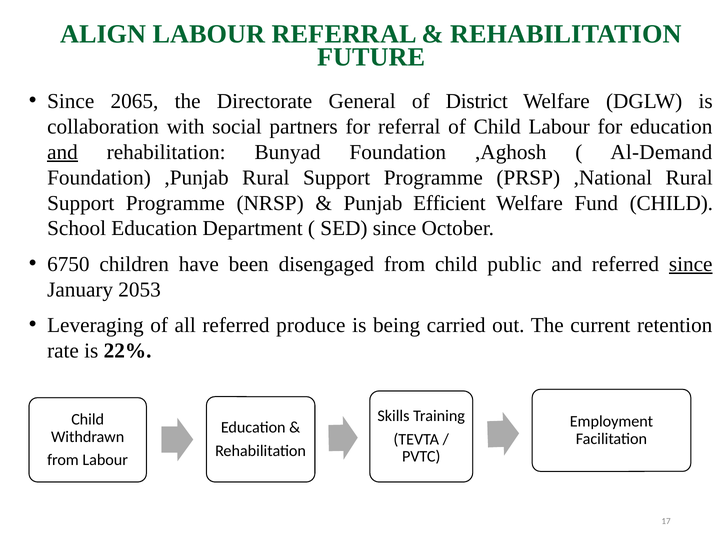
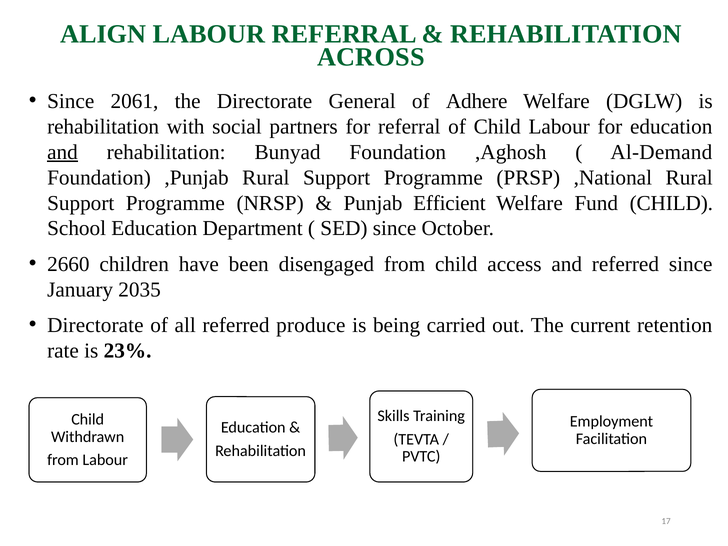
FUTURE: FUTURE -> ACROSS (371, 57)
2065: 2065 -> 2061 (134, 101)
District: District -> Adhere (477, 101)
collaboration: collaboration -> rehabilitation (103, 127)
6750: 6750 -> 2660 (68, 264)
public: public -> access (514, 264)
since underline: present -> none (691, 264)
2053: 2053 -> 2035 (140, 290)
Leveraging: Leveraging -> Directorate (95, 325)
22%: 22% -> 23% (128, 351)
